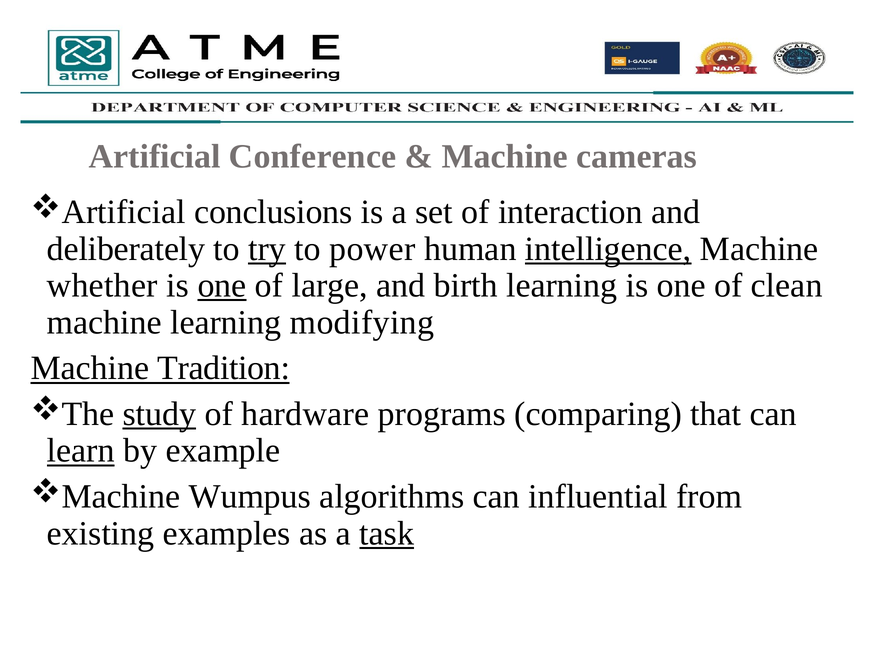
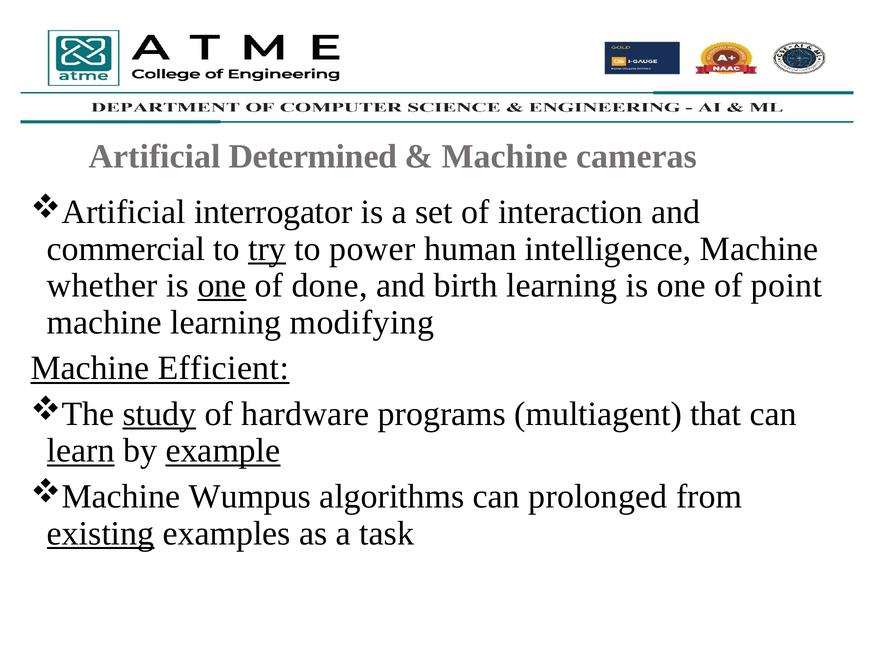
Conference: Conference -> Determined (313, 156)
conclusions: conclusions -> interrogator (273, 212)
deliberately: deliberately -> commercial (126, 249)
intelligence underline: present -> none (608, 249)
large: large -> done (330, 285)
clean: clean -> point (787, 285)
Tradition: Tradition -> Efficient (223, 368)
comparing: comparing -> multiagent (598, 414)
example underline: none -> present (223, 450)
influential: influential -> prolonged (598, 496)
existing underline: none -> present (101, 533)
task underline: present -> none (387, 533)
